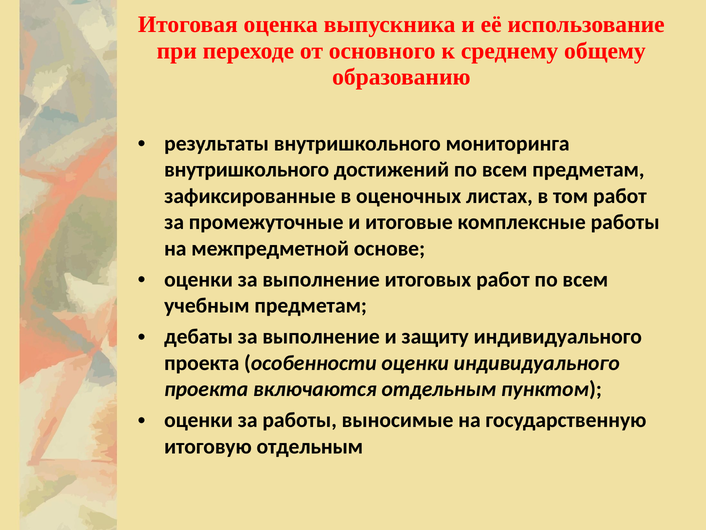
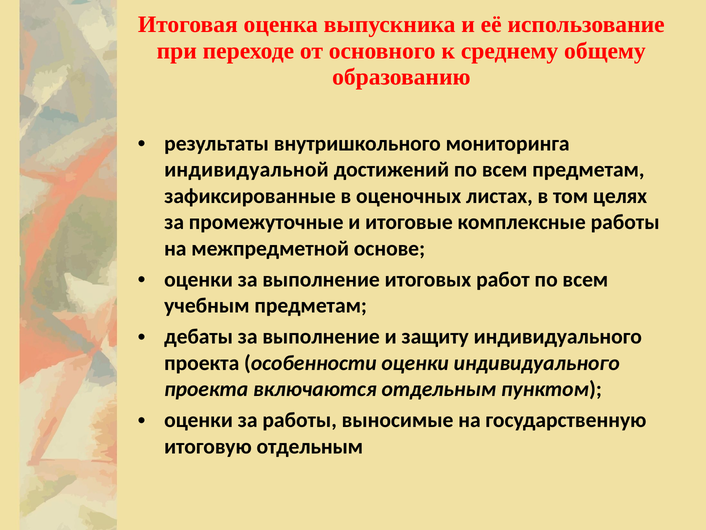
внутришкольного: внутришкольного -> индивидуальной (246, 170)
том работ: работ -> целях (620, 196)
